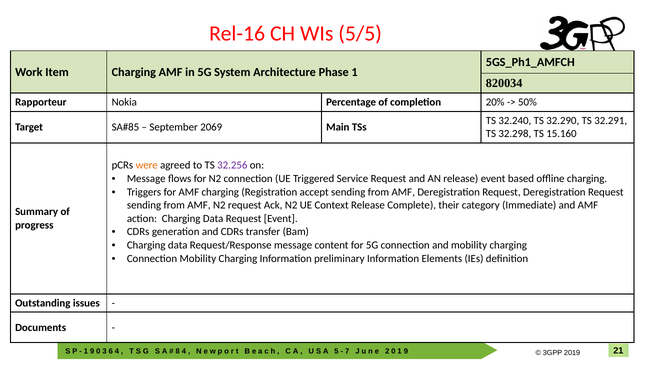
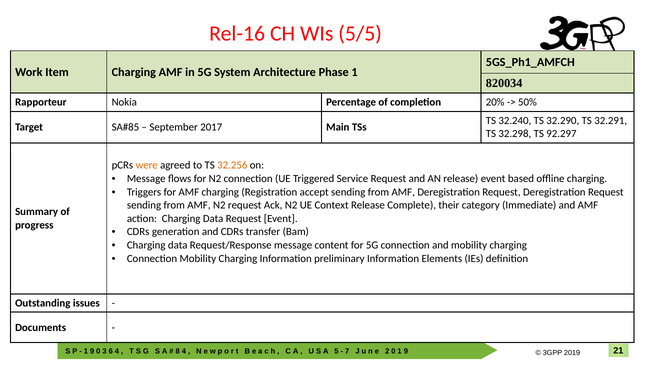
2069: 2069 -> 2017 (211, 127)
15.160: 15.160 -> 92.297 (561, 134)
32.256 colour: purple -> orange (232, 165)
